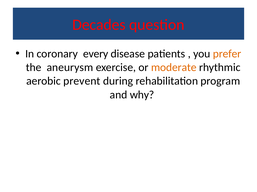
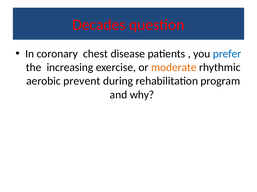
every: every -> chest (96, 54)
prefer colour: orange -> blue (227, 54)
aneurysm: aneurysm -> increasing (70, 68)
